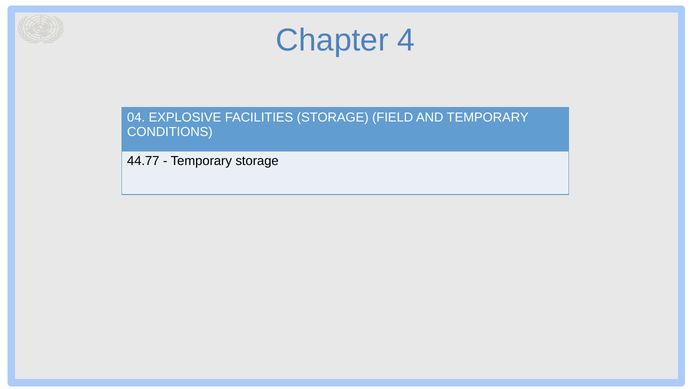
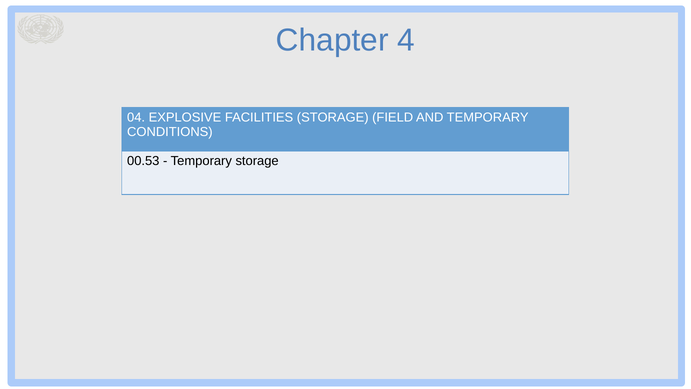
44.77: 44.77 -> 00.53 (143, 161)
